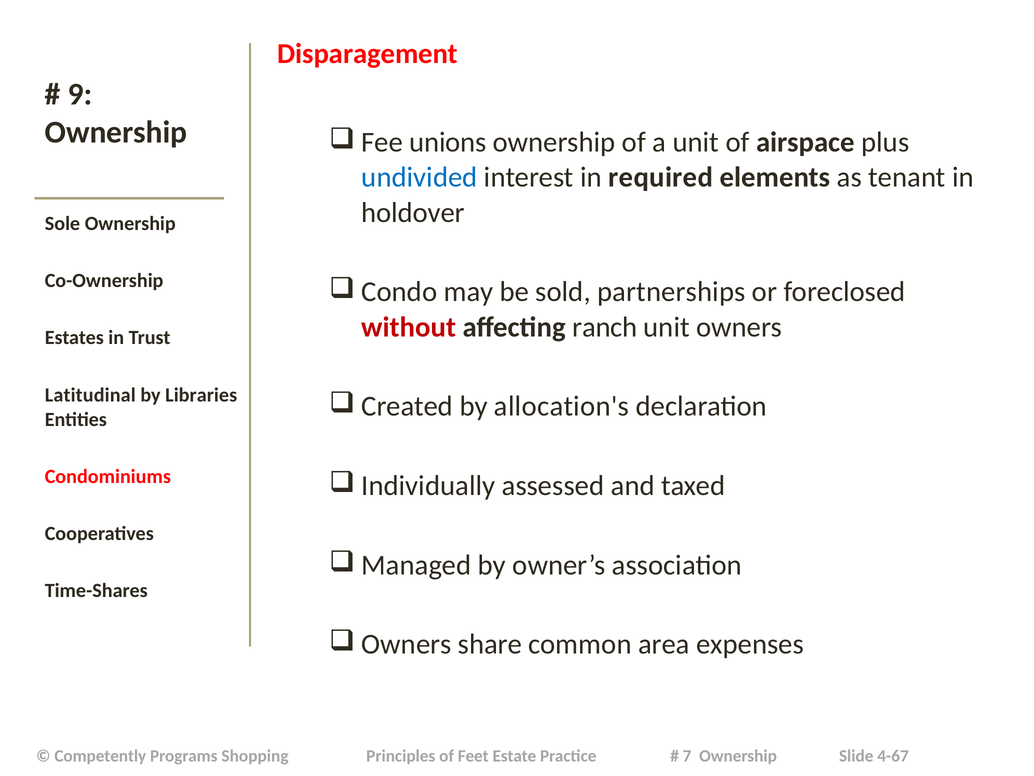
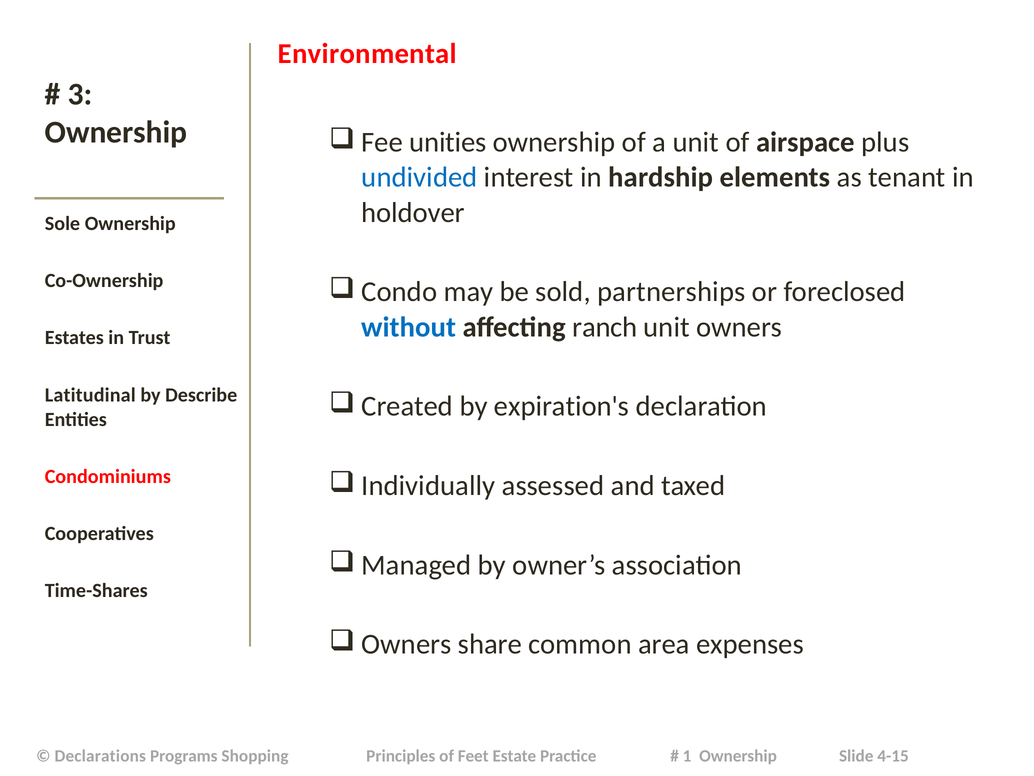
Disparagement: Disparagement -> Environmental (367, 54)
9: 9 -> 3 (80, 94)
unions: unions -> unities (448, 142)
required: required -> hardship (661, 177)
without colour: red -> blue (409, 327)
Libraries: Libraries -> Describe (201, 395)
allocation's: allocation's -> expiration's (562, 406)
Competently: Competently -> Declarations (100, 755)
7: 7 -> 1 (687, 755)
4-67: 4-67 -> 4-15 (893, 755)
